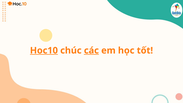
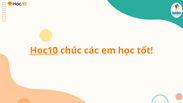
các underline: present -> none (91, 50)
